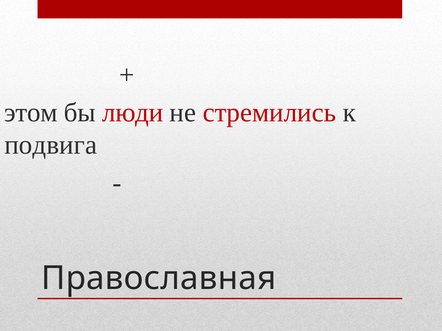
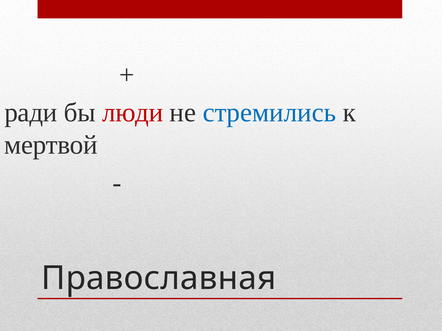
этом: этом -> ради (31, 113)
стремились colour: red -> blue (269, 113)
подвига: подвига -> мертвой (51, 145)
